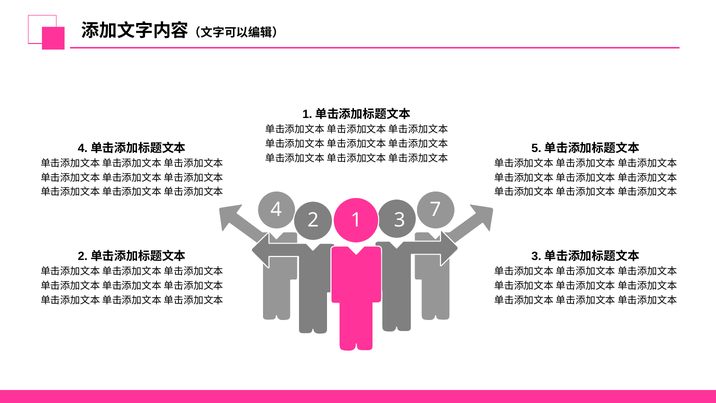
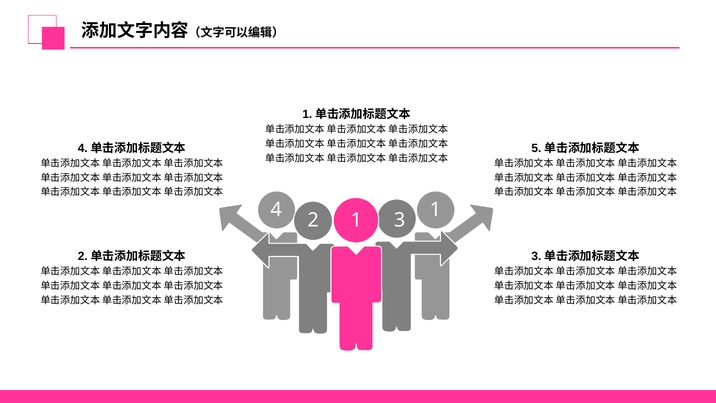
4 7: 7 -> 1 (435, 210)
